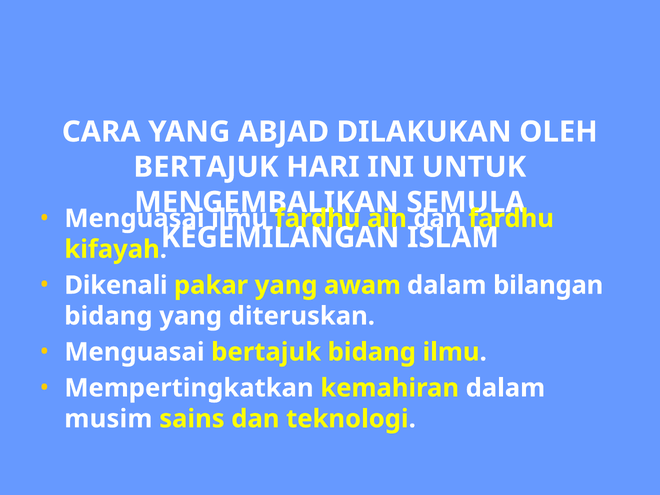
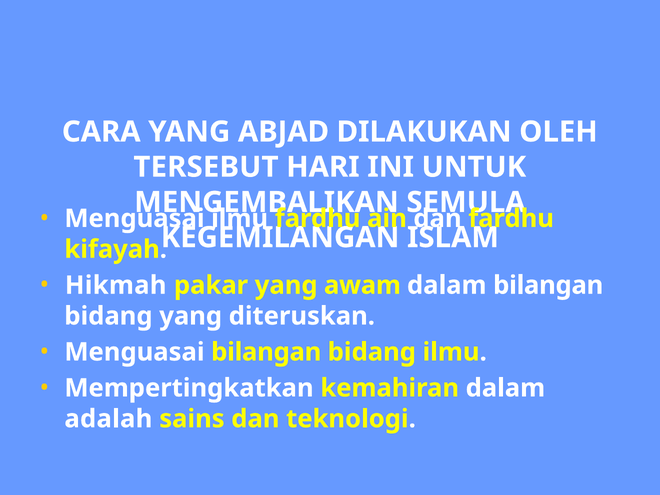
BERTAJUK: BERTAJUK -> TERSEBUT (206, 167)
Dikenali: Dikenali -> Hikmah (116, 285)
Menguasai bertajuk: bertajuk -> bilangan (266, 352)
musim: musim -> adalah (108, 419)
